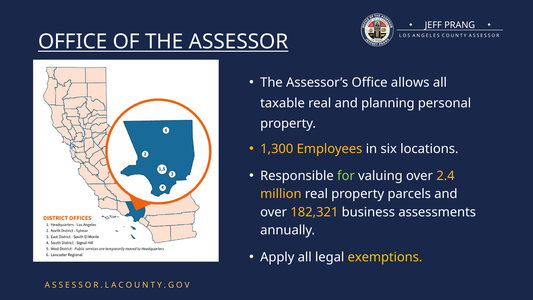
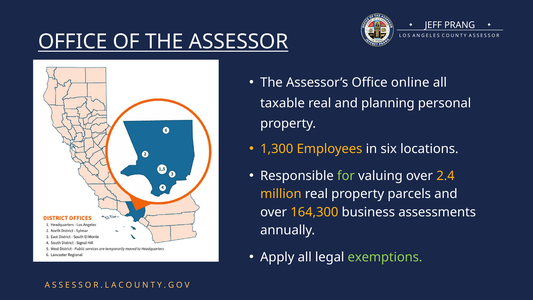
allows: allows -> online (410, 82)
182,321: 182,321 -> 164,300 (314, 212)
exemptions colour: yellow -> light green (385, 257)
